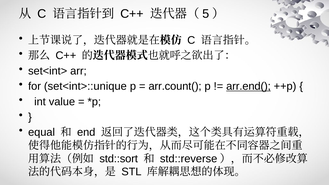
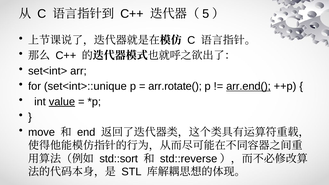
arr.count(: arr.count( -> arr.rotate( (175, 86)
value underline: none -> present (62, 102)
equal: equal -> move (42, 132)
